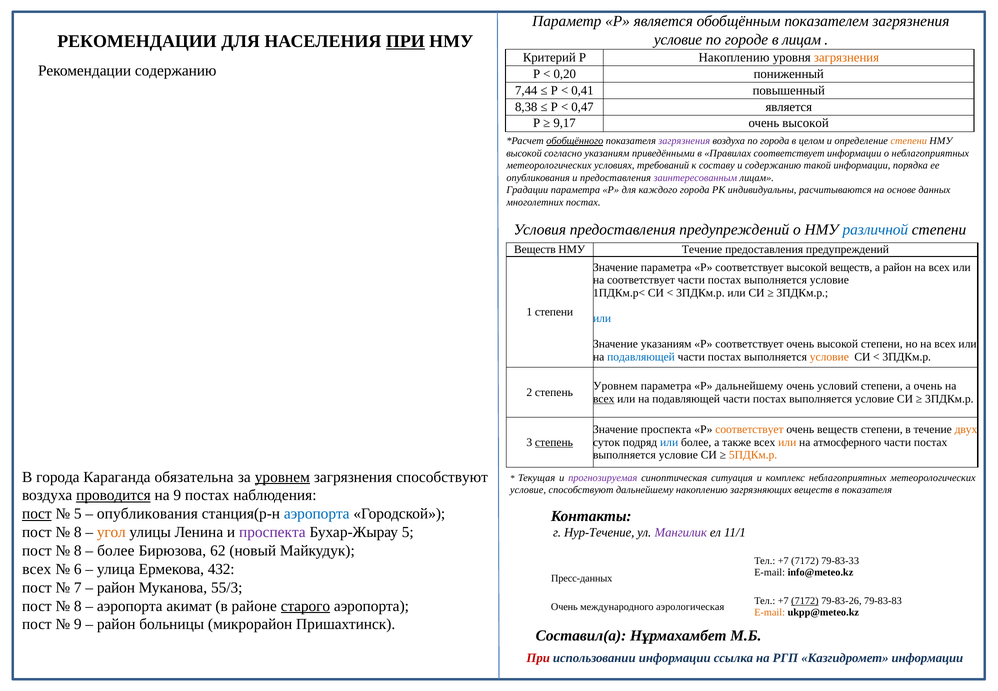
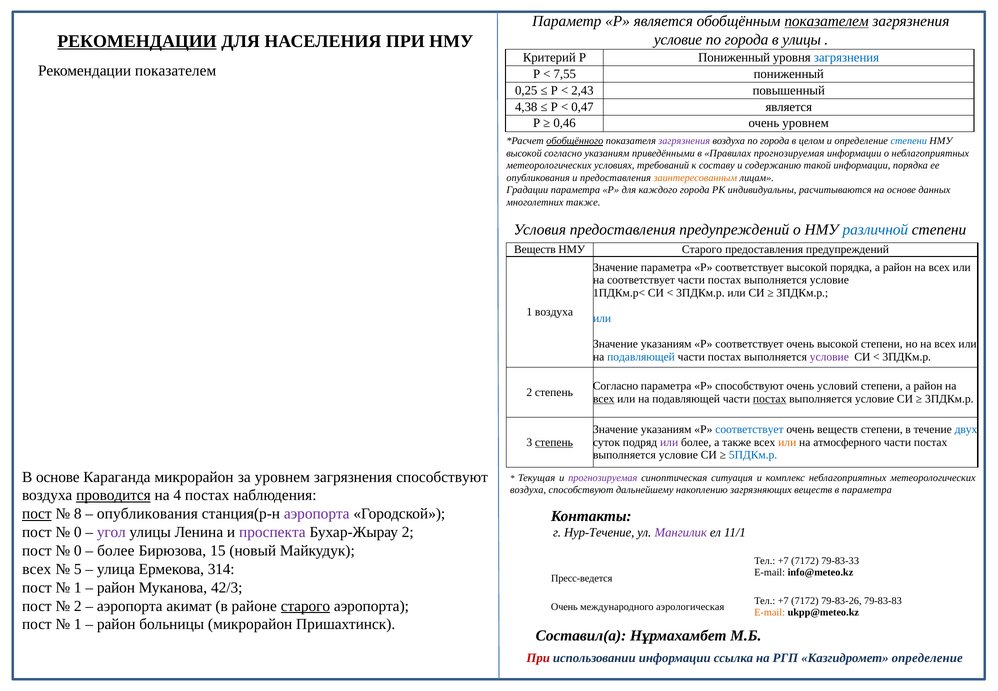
показателем underline: none -> present (827, 21)
городе: городе -> города (747, 40)
в лицам: лицам -> улицы (802, 40)
РЕКОМЕНДАЦИИ underline: none -> present (137, 41)
ПРИ underline: present -> none (405, 41)
Р Накоплению: Накоплению -> Пониженный (734, 57)
загрязнения colour: orange -> blue (846, 57)
Рекомендации содержанию: содержанию -> показателем (176, 71)
0,20: 0,20 -> 7,55 (565, 74)
7,44: 7,44 -> 0,25 (526, 90)
0,41: 0,41 -> 2,43 (582, 90)
8,38: 8,38 -> 4,38 (526, 107)
9,17: 9,17 -> 0,46 (565, 123)
высокой: высокой -> уровнем (806, 123)
степени colour: orange -> blue (909, 141)
Правилах соответствует: соответствует -> прогнозируемая (789, 153)
заинтересованным colour: purple -> orange (695, 178)
многолетних постах: постах -> также (583, 202)
НМУ Течение: Течение -> Старого (702, 250)
высокой веществ: веществ -> порядка (851, 267)
1 степени: степени -> воздуха (554, 312)
условие colour: orange -> purple (829, 357)
Уровнем: Уровнем -> Согласно (616, 386)
Р дальнейшему: дальнейшему -> способствуют (749, 386)
степени а очень: очень -> район (928, 386)
постах underline: none -> present (770, 399)
проспекта: проспекта -> указаниям (666, 430)
соответствует colour: orange -> blue (749, 430)
двух colour: orange -> blue (966, 430)
или colour: blue -> purple (669, 442)
5ПДКм.р colour: orange -> blue (753, 455)
В города: города -> основе (58, 477)
Караганда обязательна: обязательна -> микрорайон (194, 477)
уровнем underline: present -> none (282, 477)
условие: условие -> воздуха (528, 490)
в показателя: показателя -> параметра (867, 490)
на 9: 9 -> 4 (177, 495)
5: 5 -> 8 (78, 514)
аэропорта colour: blue -> purple (317, 514)
8: 8 -> 0 (78, 532)
угол colour: orange -> purple (111, 532)
Бухар-Жырау 5: 5 -> 2 (408, 532)
8: 8 -> 0 (78, 551)
62: 62 -> 15 (218, 551)
6: 6 -> 5 (78, 569)
432: 432 -> 314 (221, 569)
Пресс-данных: Пресс-данных -> Пресс-ведется (582, 578)
7: 7 -> 1 (78, 587)
55/3: 55/3 -> 42/3 (227, 587)
7172 underline: present -> none (805, 601)
8: 8 -> 2 (78, 606)
9: 9 -> 1 (78, 624)
Казгидромет информации: информации -> определение (927, 658)
